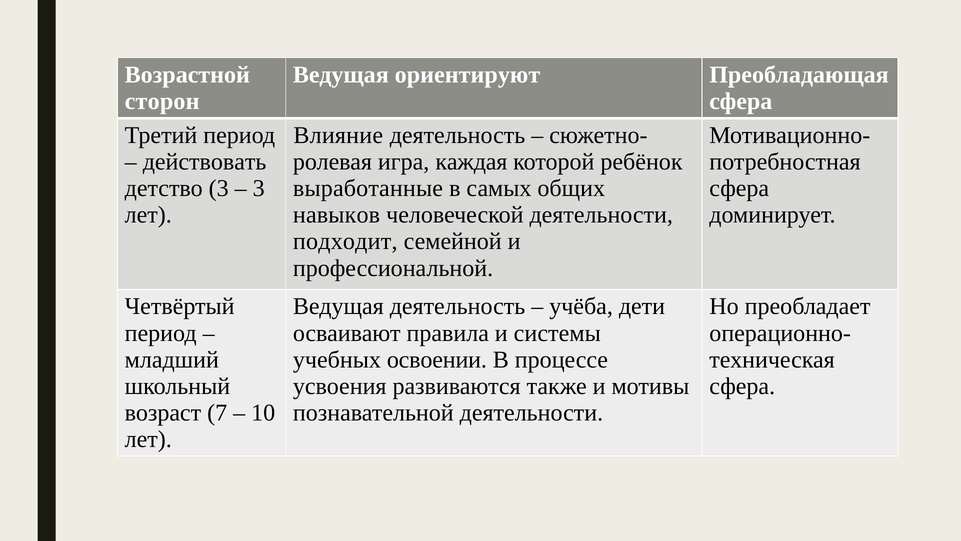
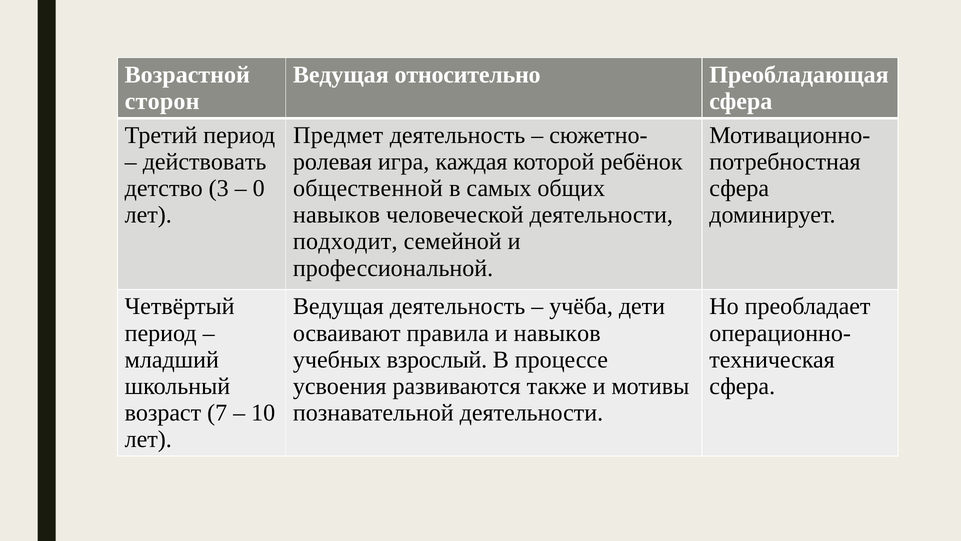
ориентируют: ориентируют -> относительно (468, 75)
Влияние: Влияние -> Предмет (338, 135)
3: 3 -> 0 (259, 188)
выработанные: выработанные -> общественной (368, 188)
и системы: системы -> навыков (557, 333)
освоении: освоении -> взрослый (437, 359)
